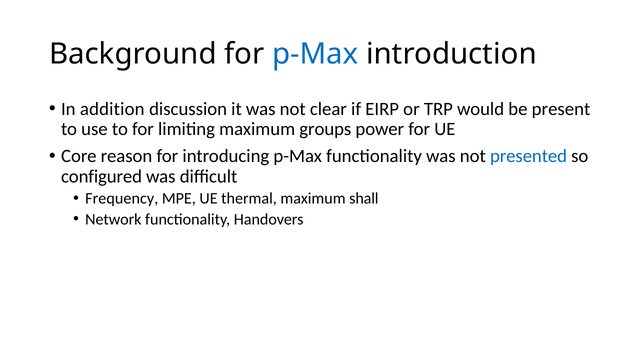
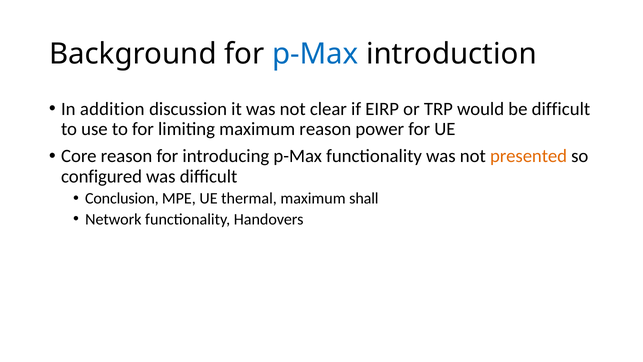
be present: present -> difficult (561, 109)
maximum groups: groups -> reason (325, 129)
presented colour: blue -> orange (529, 156)
Frequency: Frequency -> Conclusion (122, 198)
